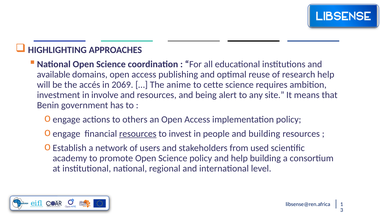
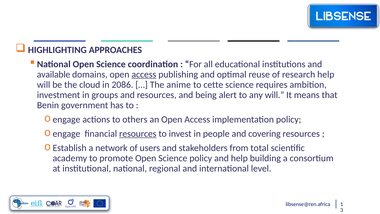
access underline: none -> present (144, 74)
accés: accés -> cloud (90, 85)
2069: 2069 -> 2086 (122, 85)
involve: involve -> groups (105, 95)
any site: site -> will (275, 95)
and building: building -> covering (264, 134)
used: used -> total (260, 148)
